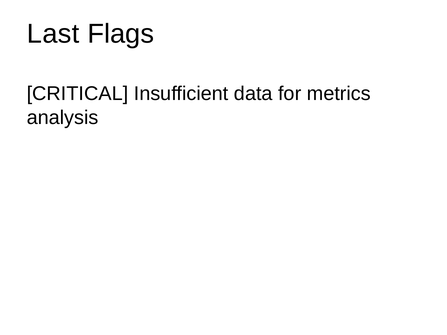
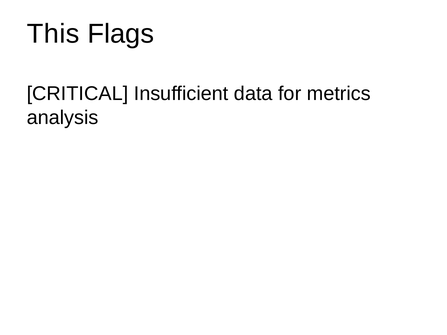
Last: Last -> This (53, 34)
